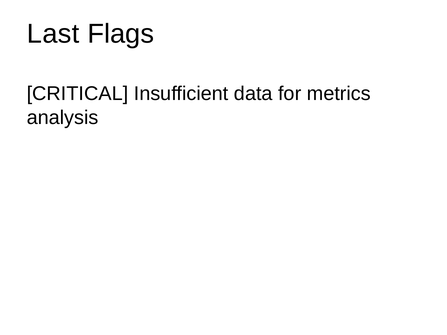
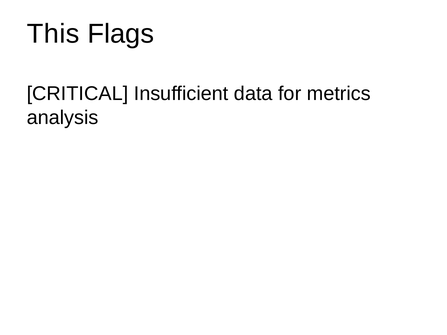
Last: Last -> This (53, 34)
